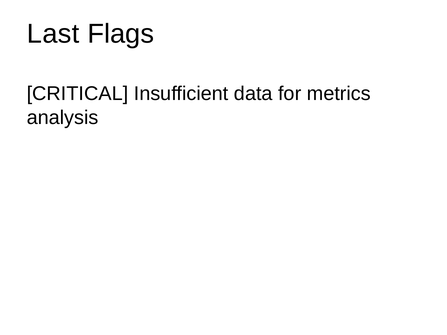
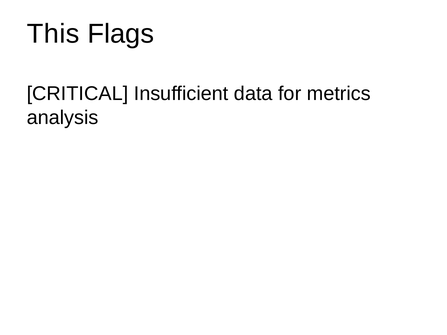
Last: Last -> This (53, 34)
